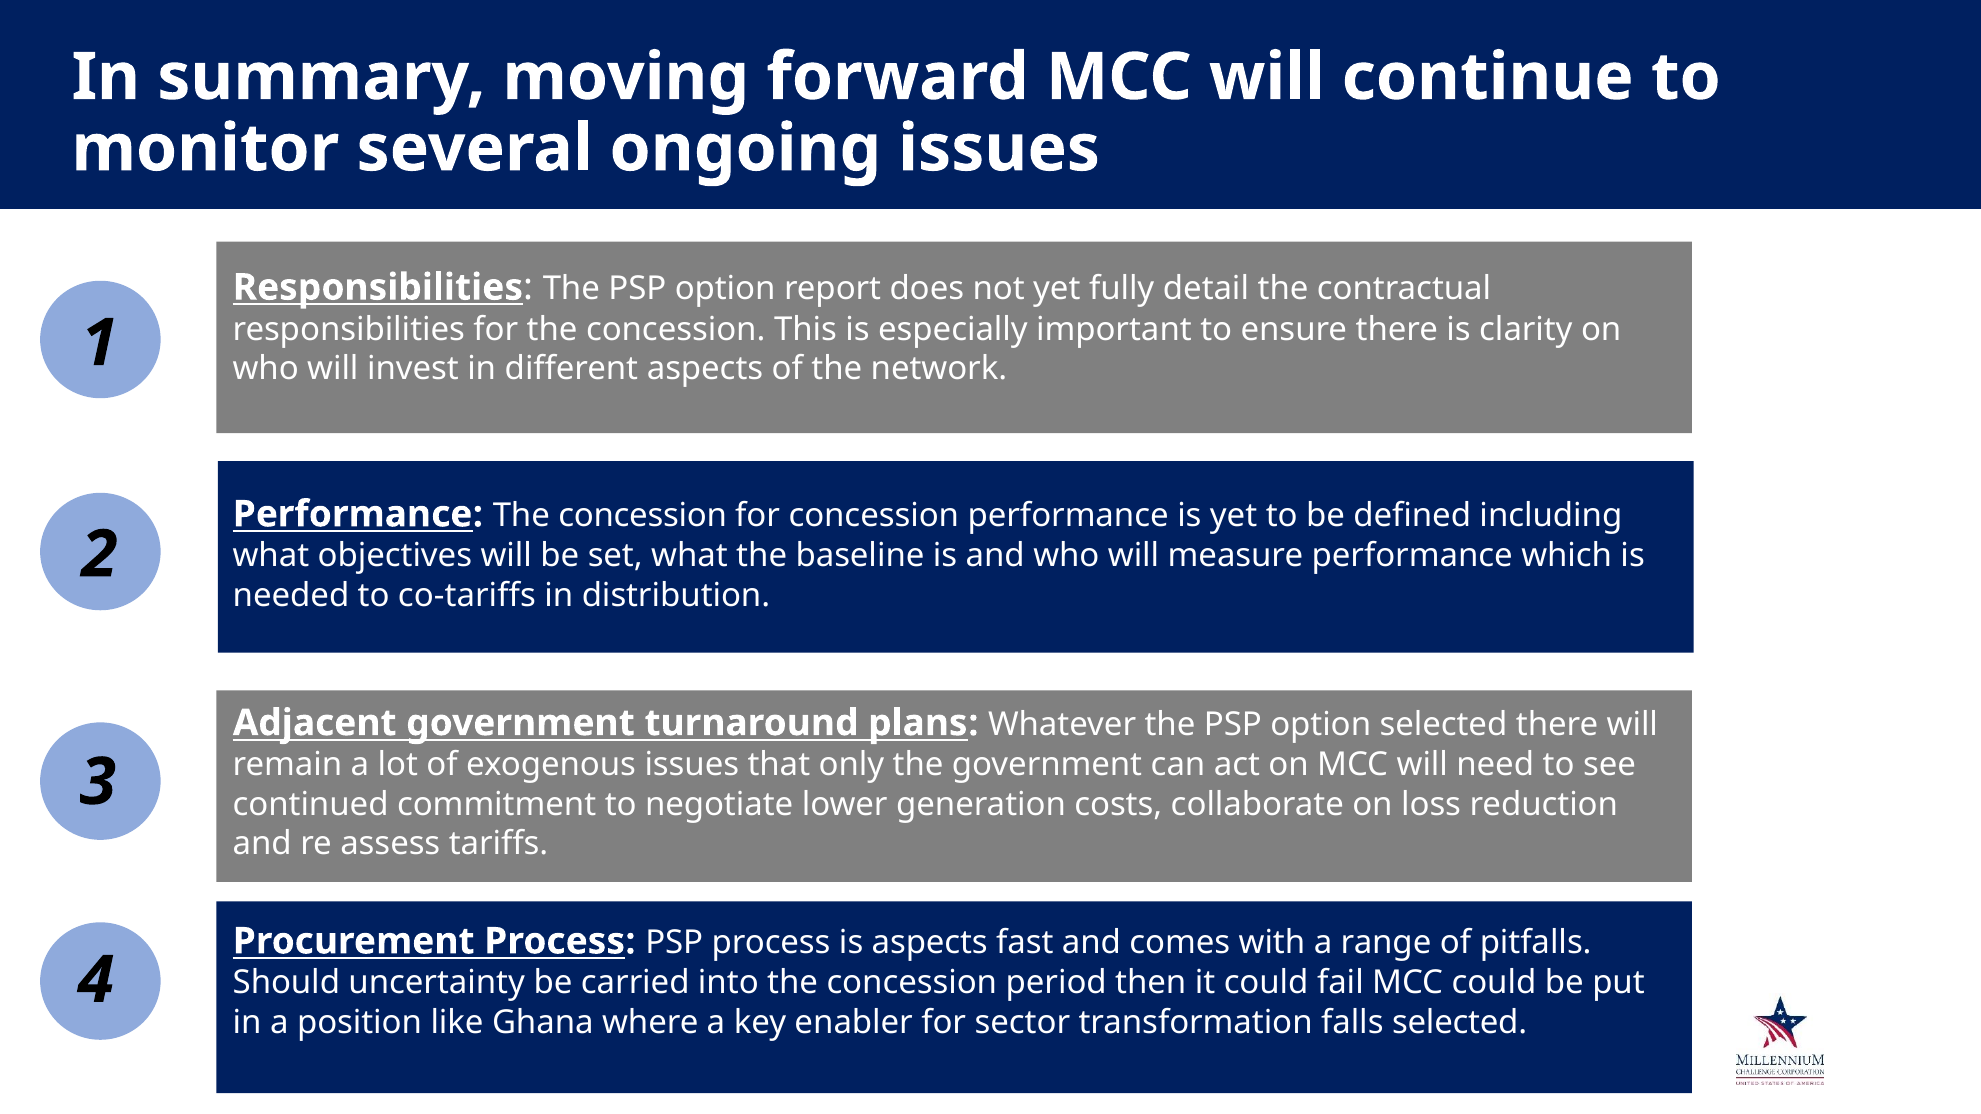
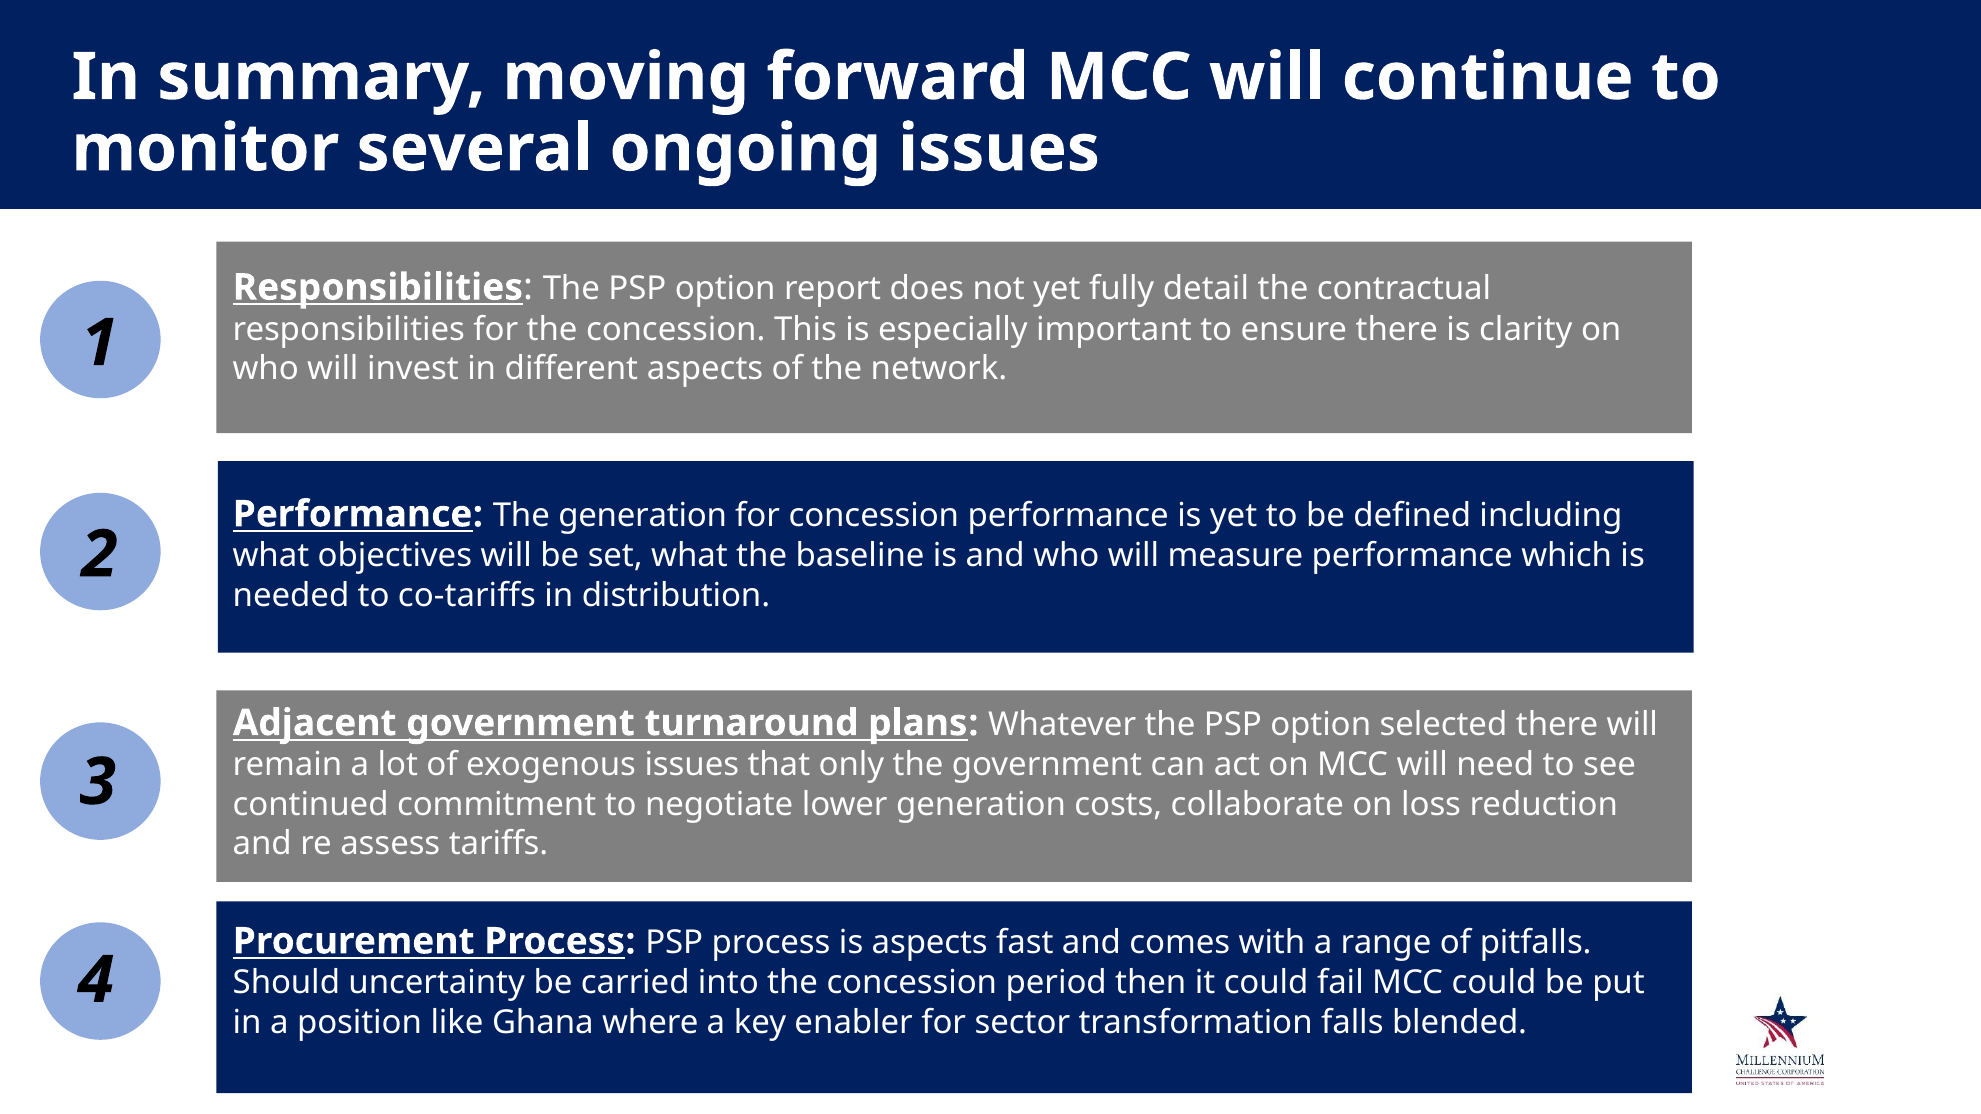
Performance The concession: concession -> generation (643, 516)
falls selected: selected -> blended (1460, 1023)
